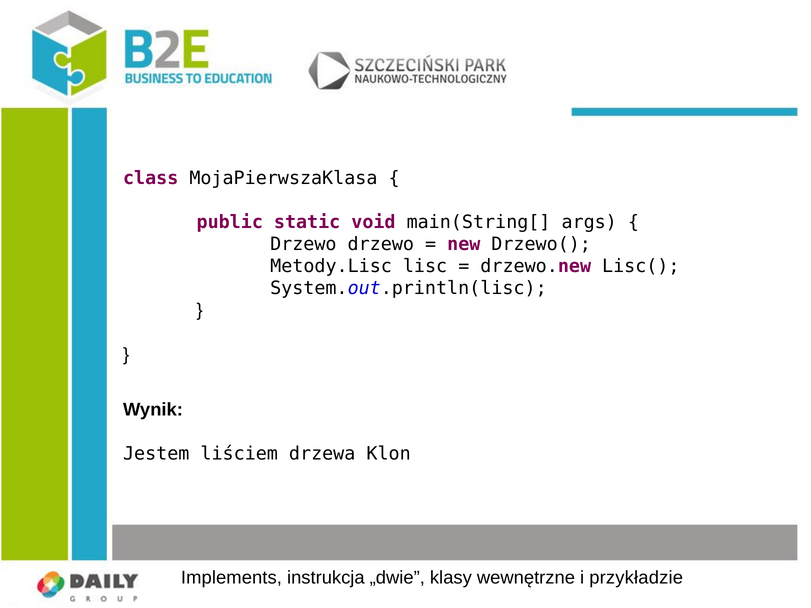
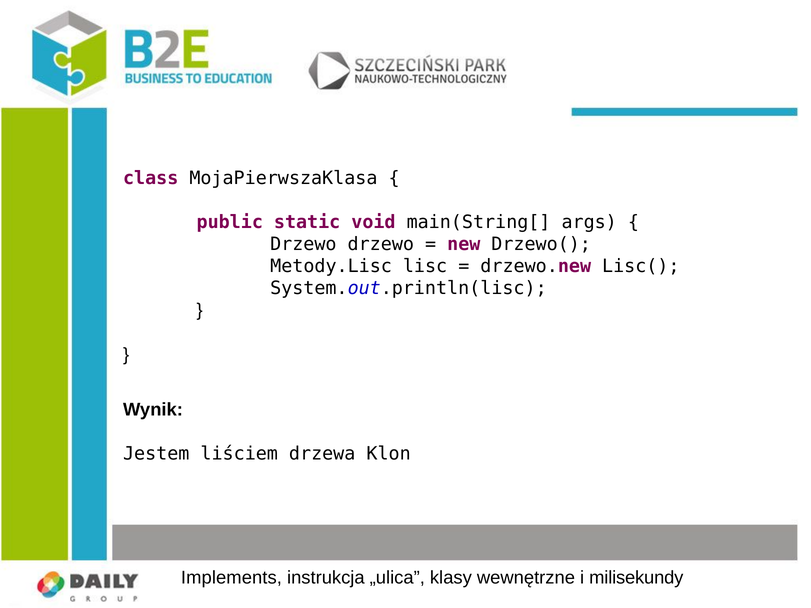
„dwie: „dwie -> „ulica (397, 578)
przykładzie: przykładzie -> milisekundy (636, 578)
